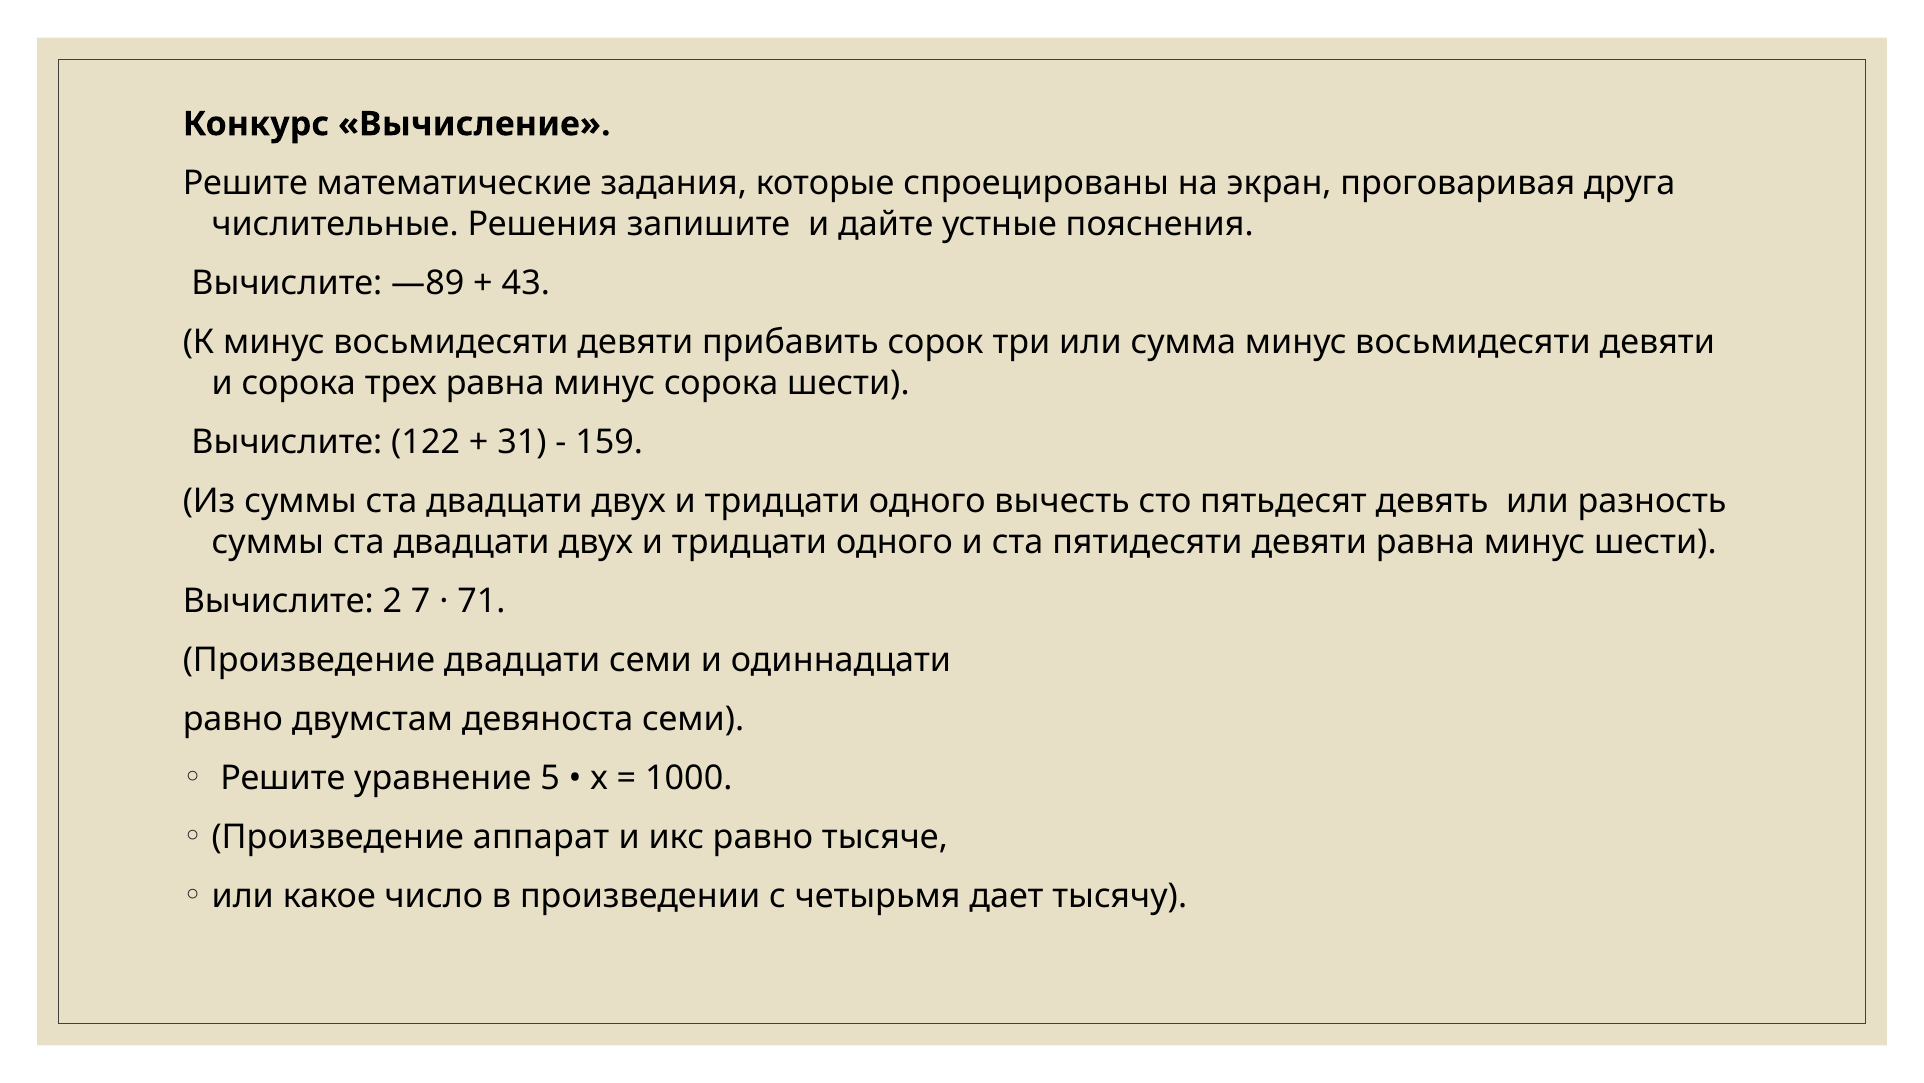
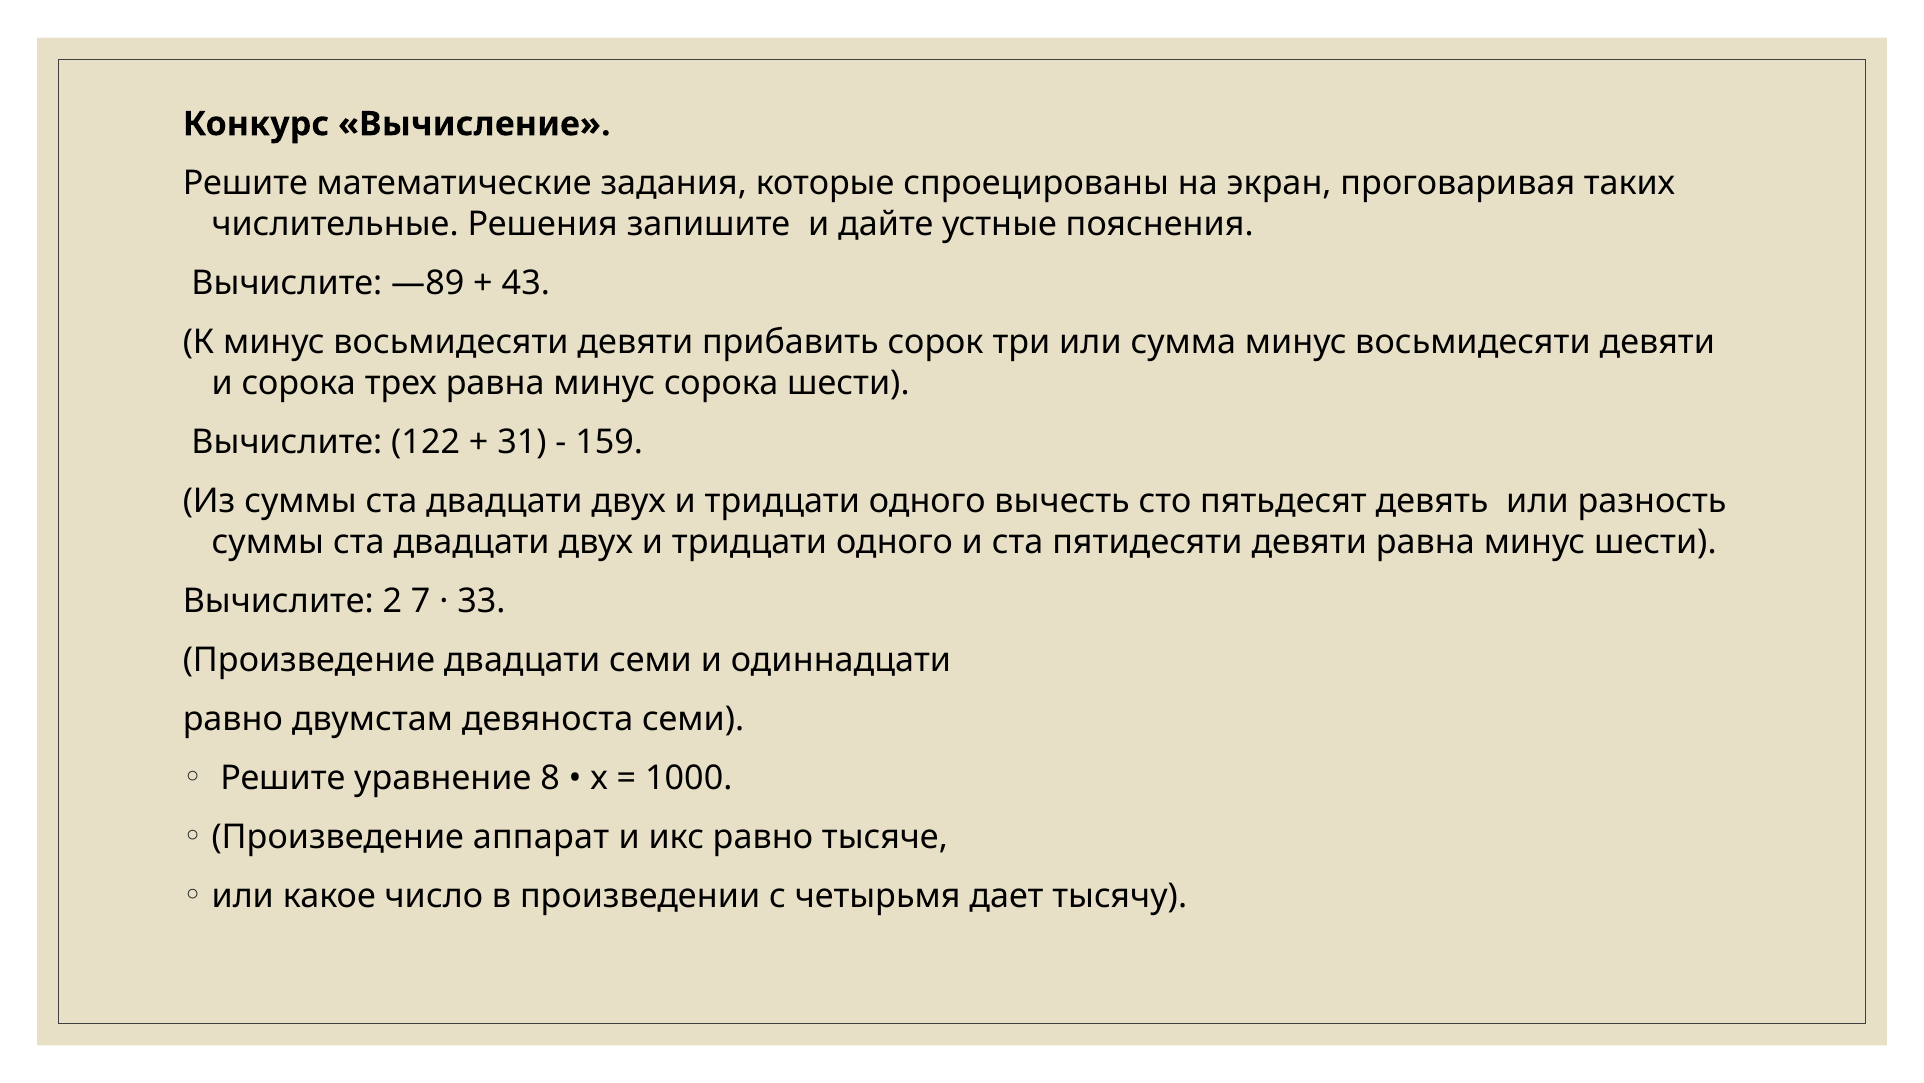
друга: друга -> таких (1629, 183)
71: 71 -> 33 (481, 600)
5: 5 -> 8 (550, 777)
